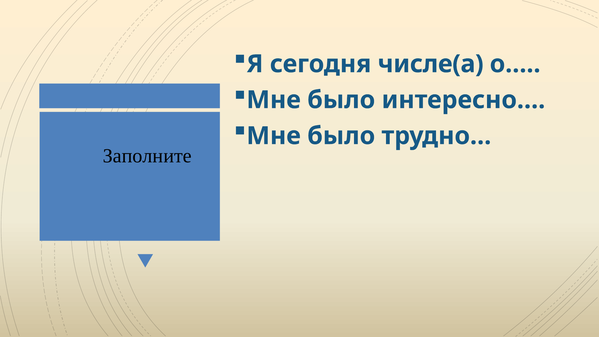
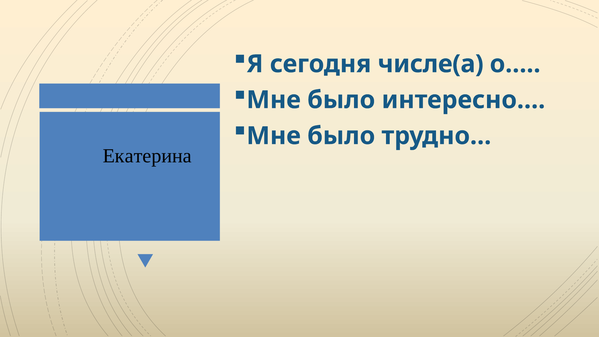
Заполните: Заполните -> Екатерина (147, 156)
